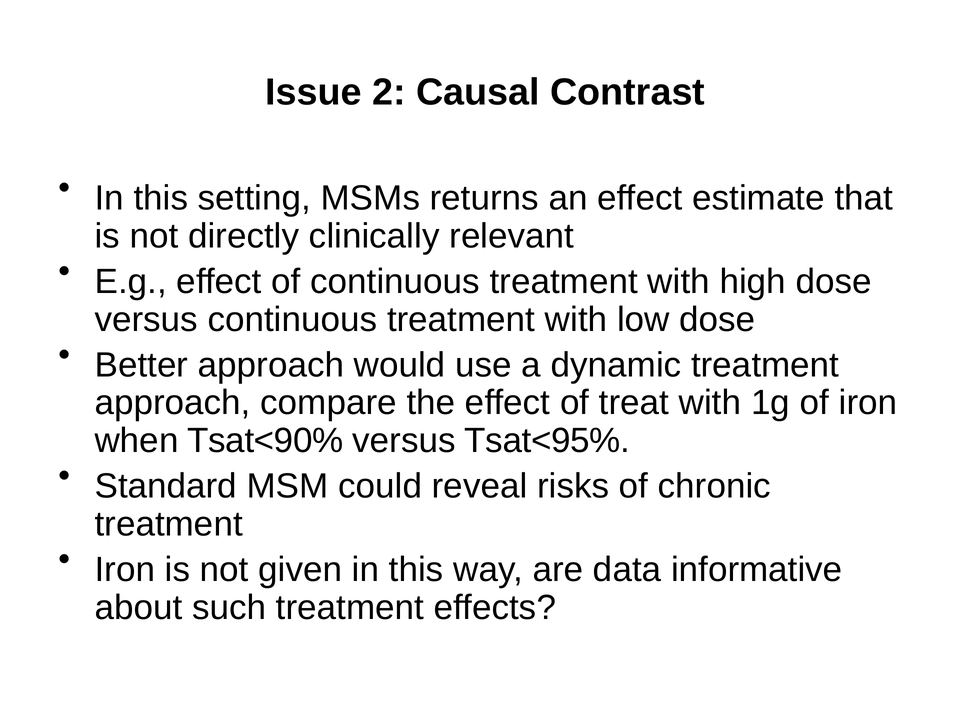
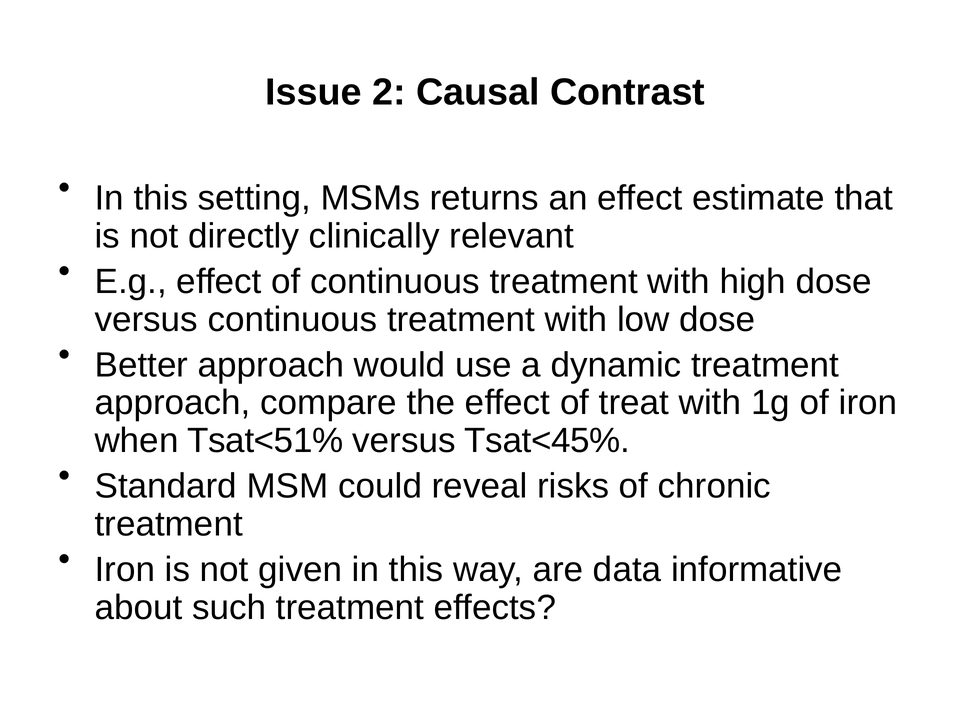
Tsat<90%: Tsat<90% -> Tsat<51% (265, 441)
Tsat<95%: Tsat<95% -> Tsat<45% (547, 441)
